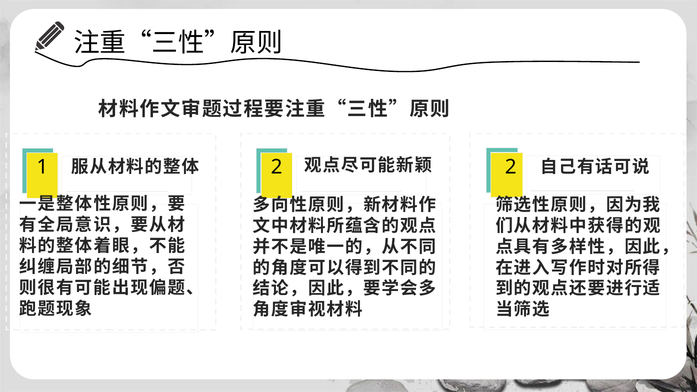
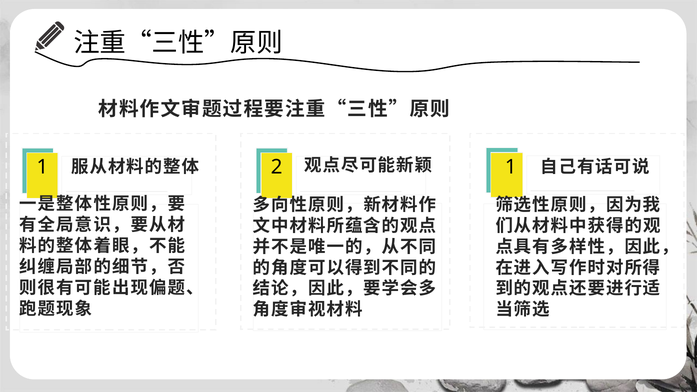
2 2: 2 -> 1 (511, 167)
